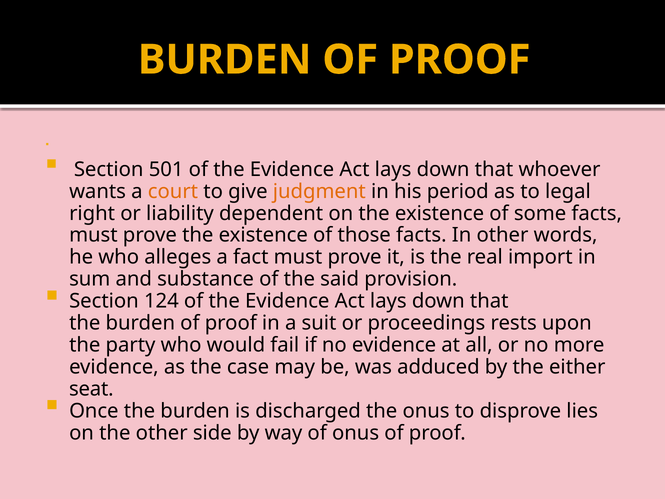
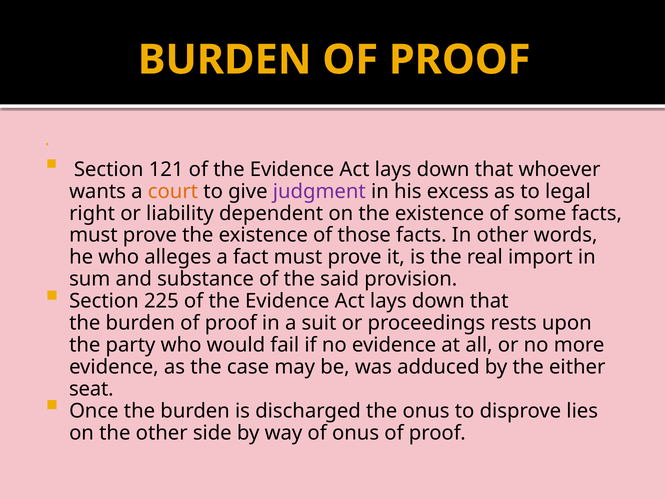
501: 501 -> 121 (166, 169)
judgment colour: orange -> purple (319, 191)
period: period -> excess (458, 191)
124: 124 -> 225 (161, 301)
